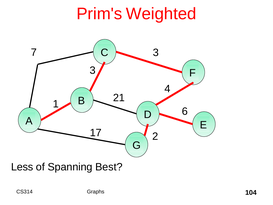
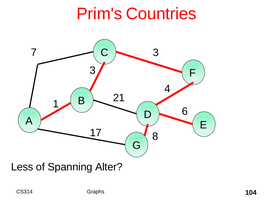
Weighted: Weighted -> Countries (161, 14)
2: 2 -> 8 (155, 136)
Best: Best -> Alter (109, 167)
